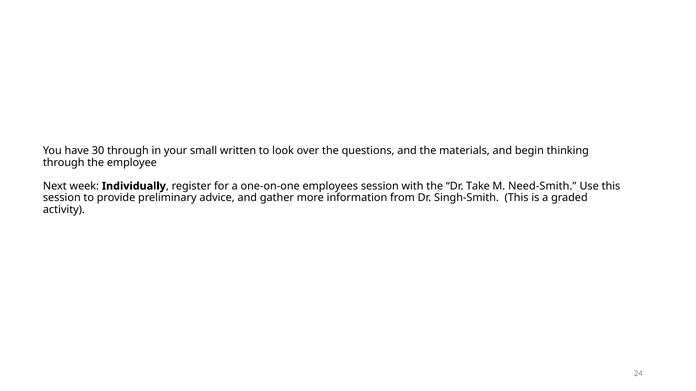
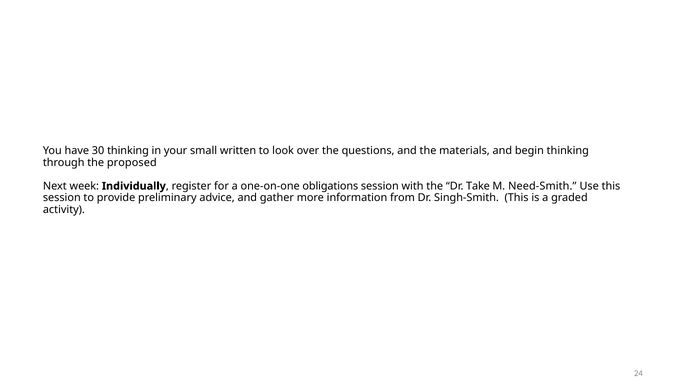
30 through: through -> thinking (128, 151)
employee: employee -> proposed (132, 163)
employees: employees -> obligations (330, 186)
